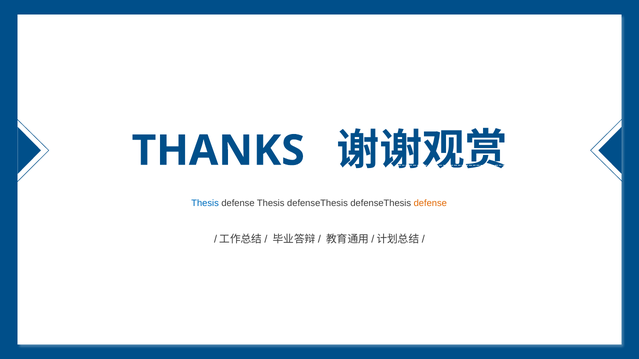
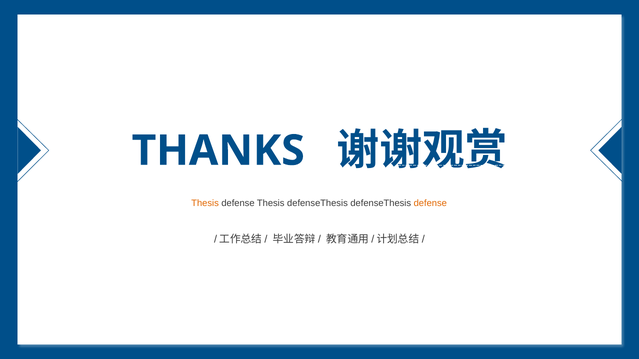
Thesis colour: blue -> orange (205, 203)
